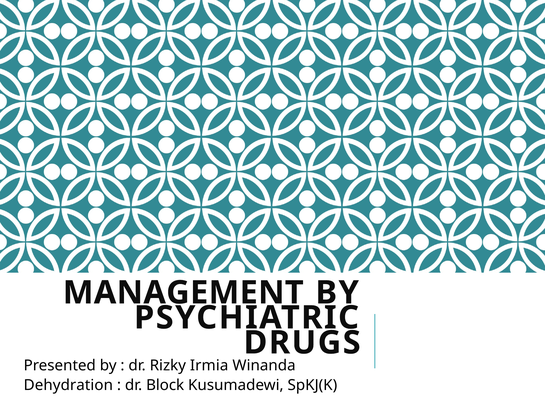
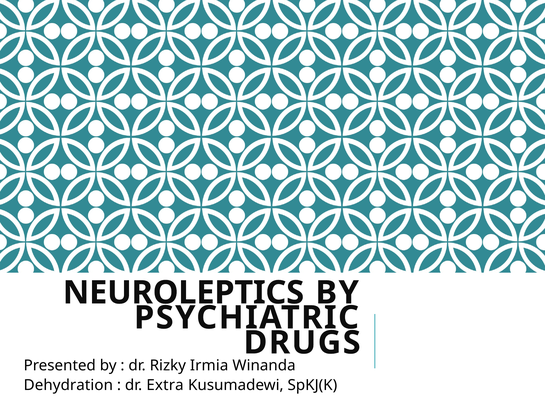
MANAGEMENT: MANAGEMENT -> NEUROLEPTICS (183, 293)
Block: Block -> Extra (165, 385)
